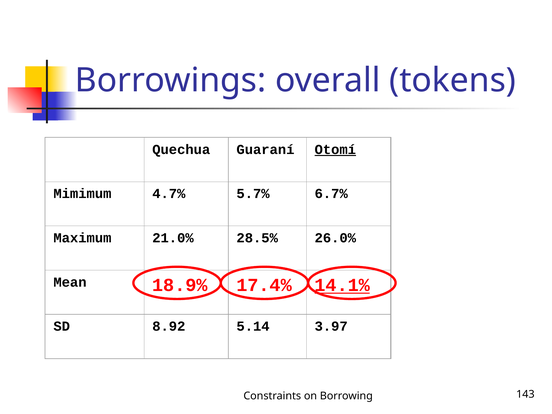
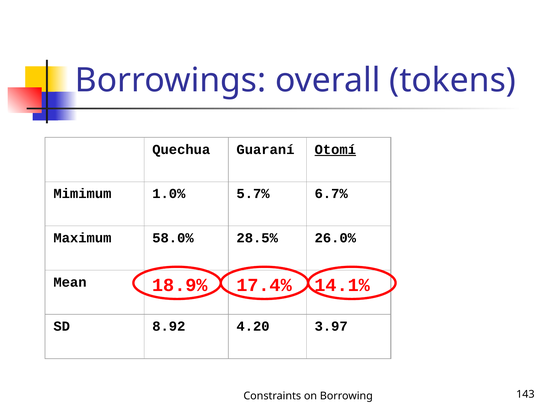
4.7%: 4.7% -> 1.0% (169, 194)
21.0%: 21.0% -> 58.0% (173, 238)
14.1% underline: present -> none (342, 285)
5.14: 5.14 -> 4.20 (253, 326)
